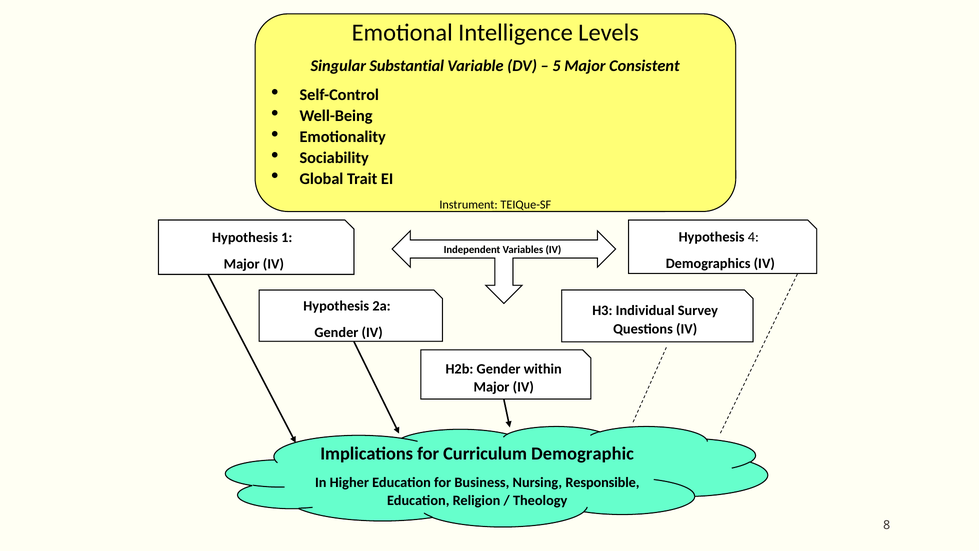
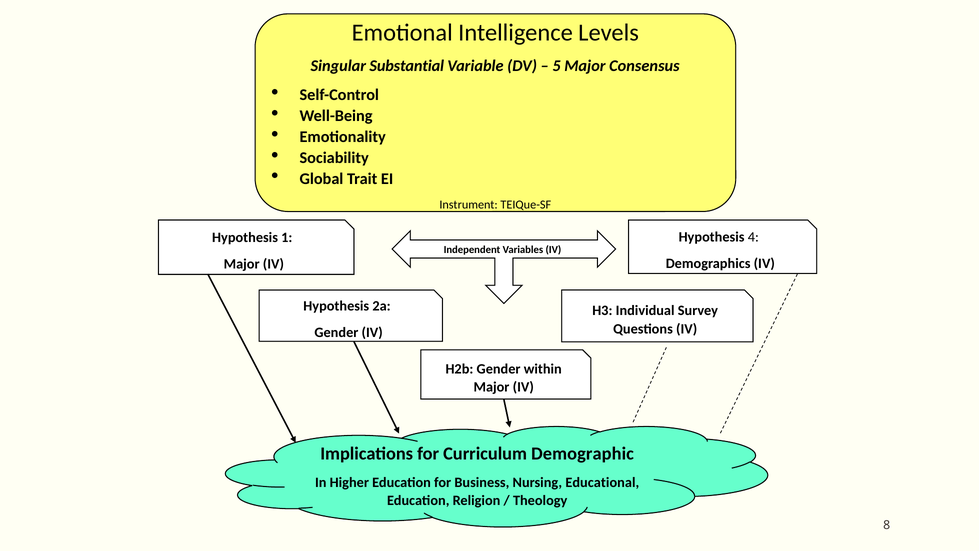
Consistent: Consistent -> Consensus (644, 66)
Responsible: Responsible -> Educational (602, 482)
